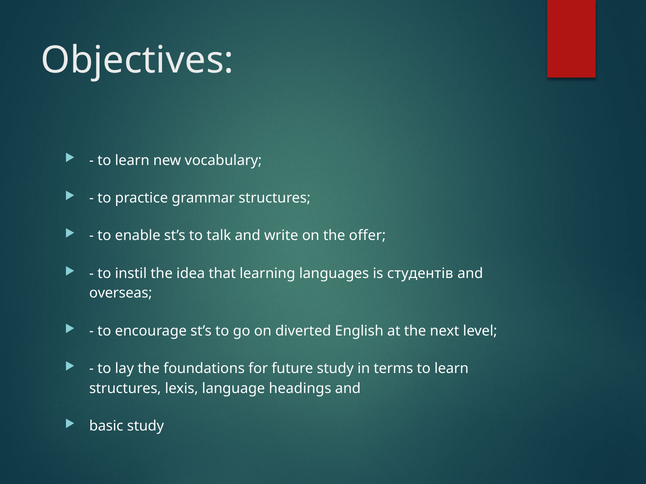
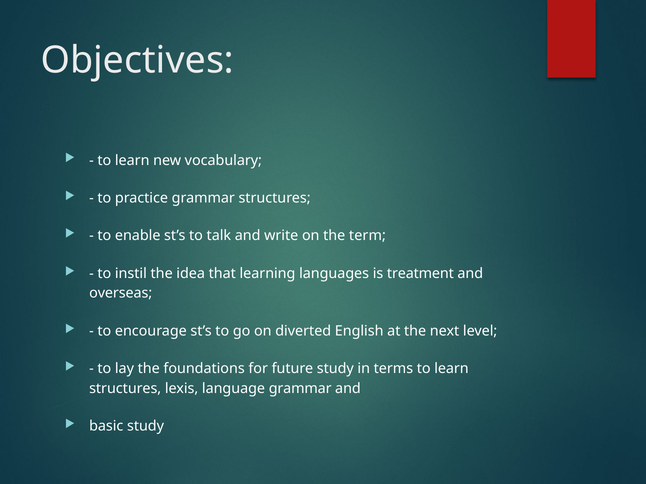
offer: offer -> term (367, 236)
студентів: студентів -> treatment (420, 274)
language headings: headings -> grammar (300, 389)
